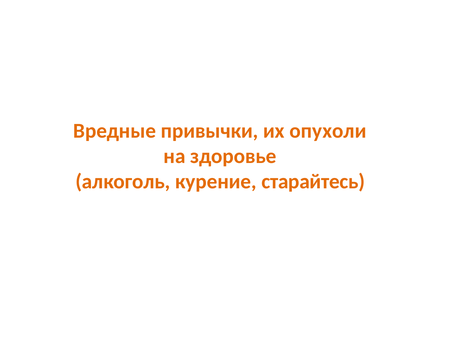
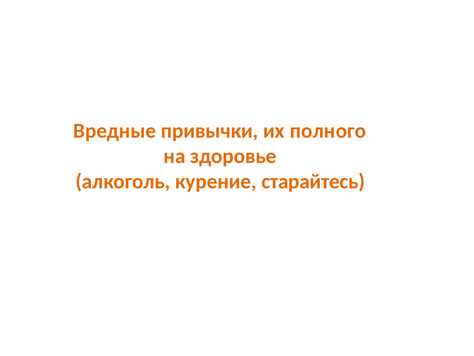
опухоли: опухоли -> полного (328, 131)
